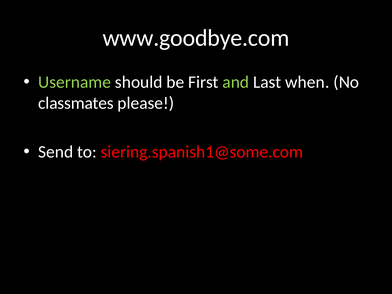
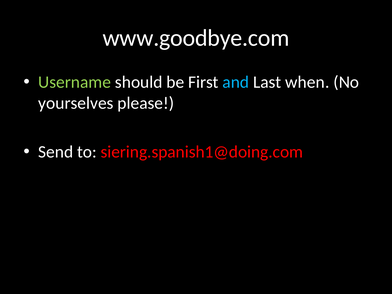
and colour: light green -> light blue (236, 82)
classmates: classmates -> yourselves (76, 103)
siering.spanish1@some.com: siering.spanish1@some.com -> siering.spanish1@doing.com (202, 152)
